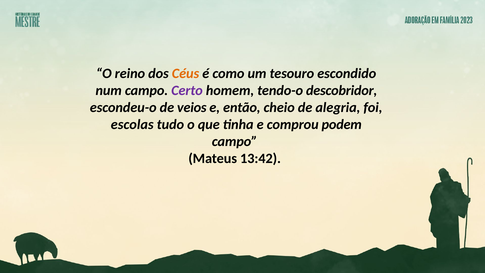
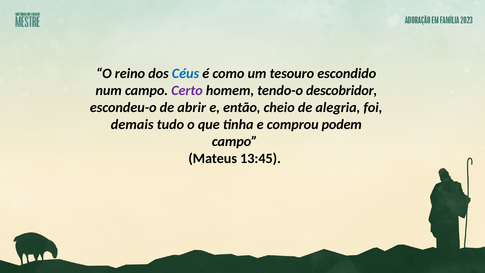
Céus colour: orange -> blue (186, 74)
veios: veios -> abrir (192, 108)
escolas: escolas -> demais (132, 125)
13:42: 13:42 -> 13:45 (261, 158)
